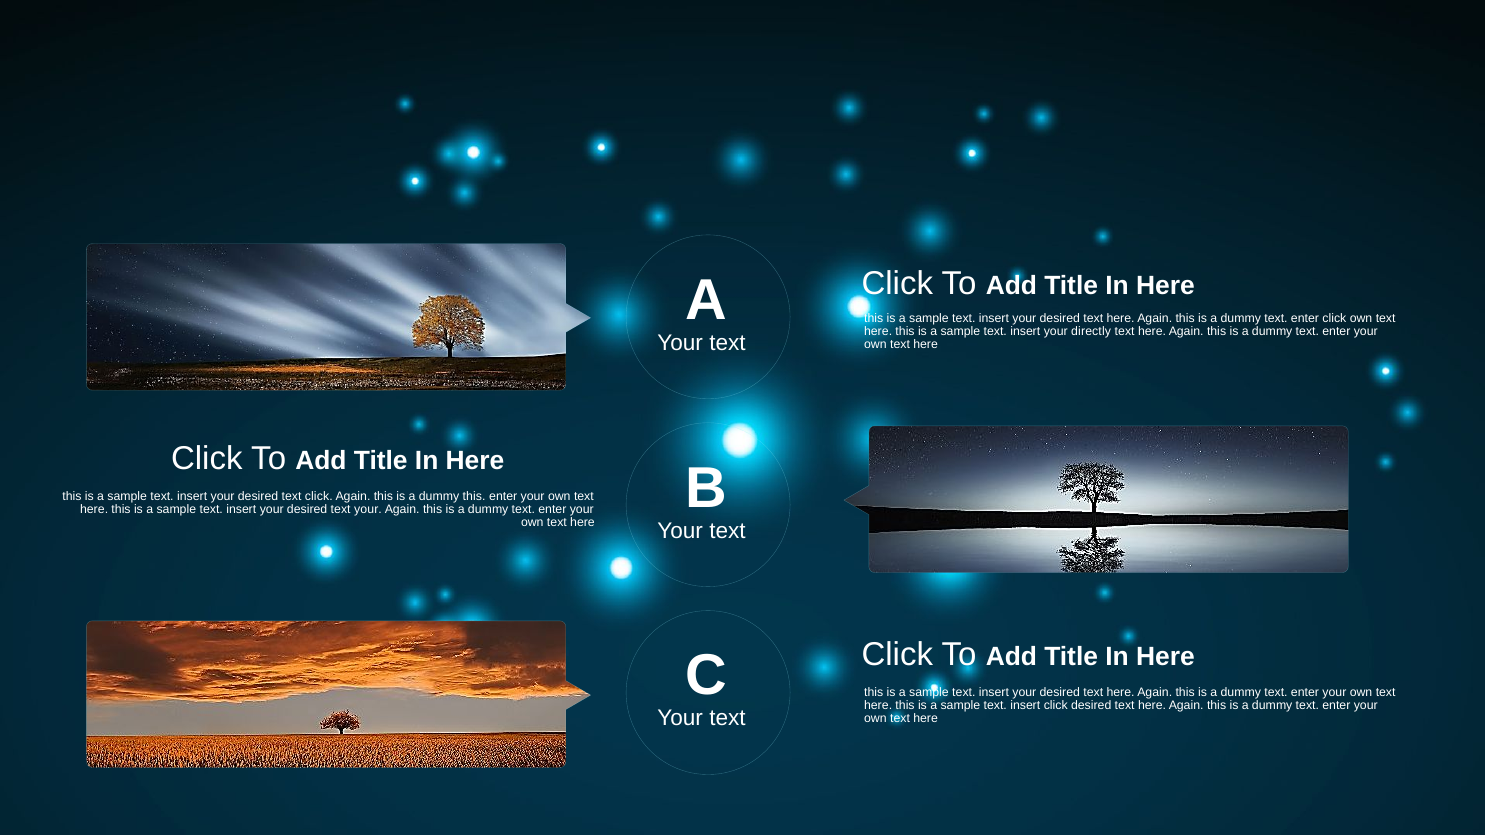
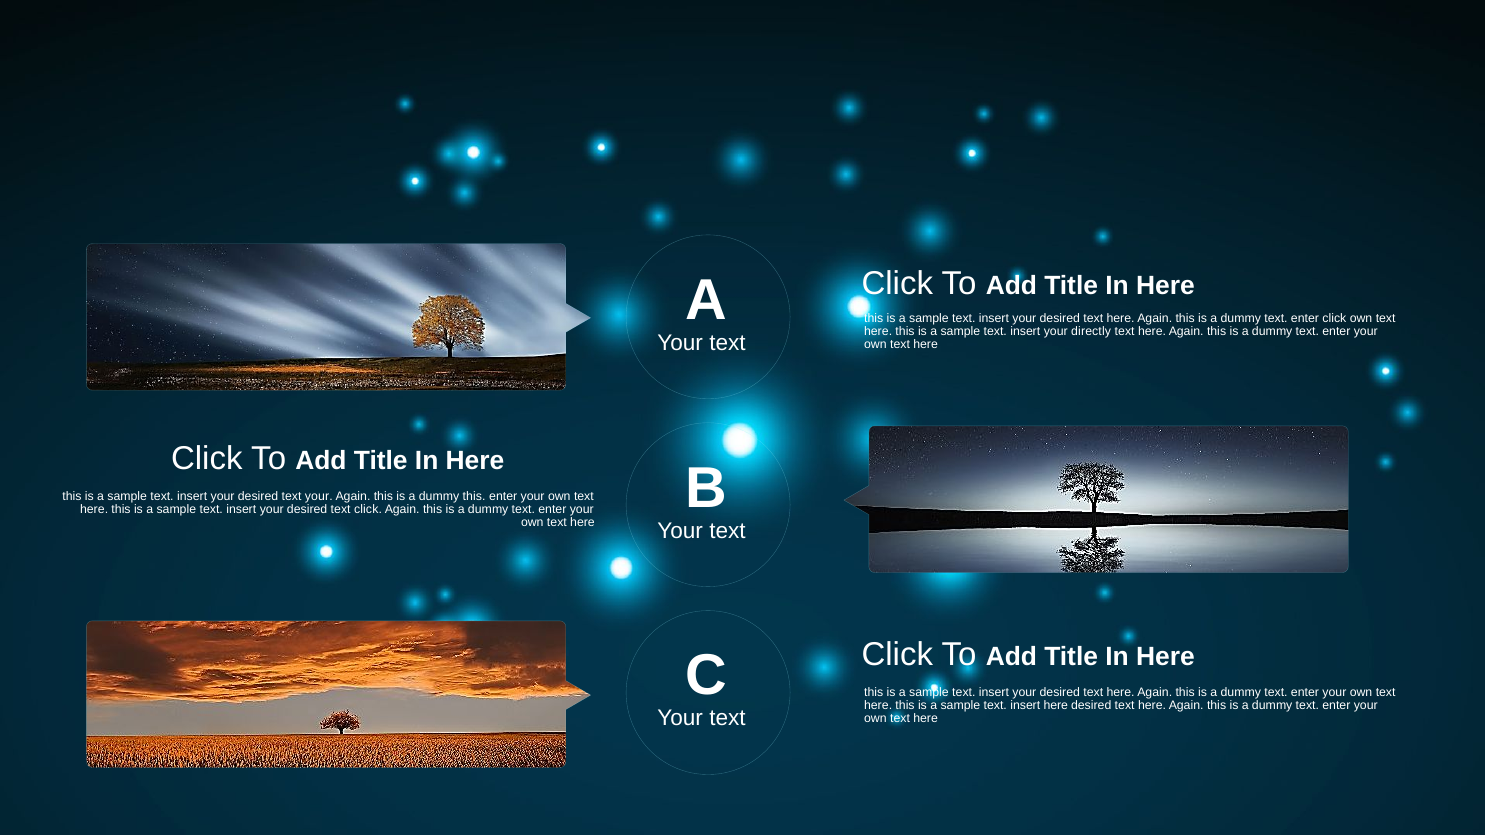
text click: click -> your (319, 496)
text your: your -> click (368, 509)
insert click: click -> here (1056, 706)
